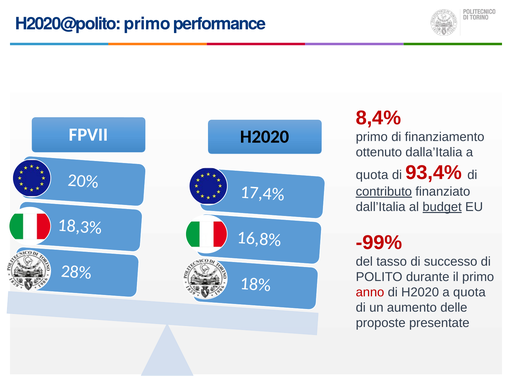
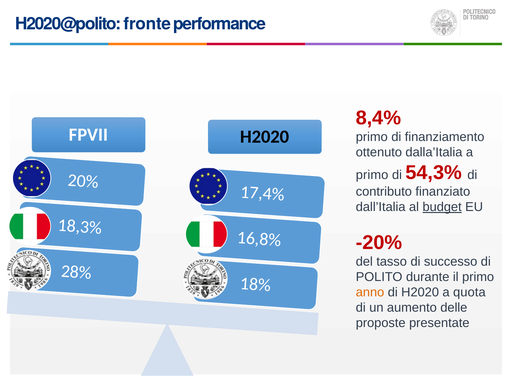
H2020@polito primo: primo -> fronte (147, 24)
quota: quota -> primo (372, 175)
93,4%: 93,4% -> 54,3% (434, 173)
contributo underline: present -> none (384, 192)
-99%: -99% -> -20% (379, 243)
anno colour: red -> orange (370, 292)
